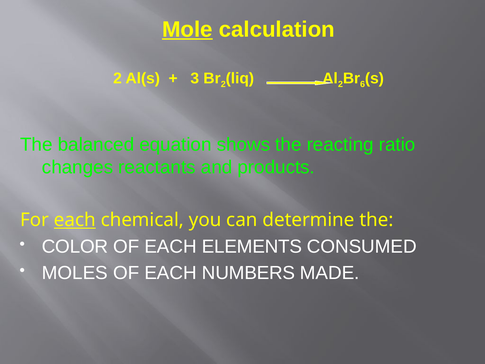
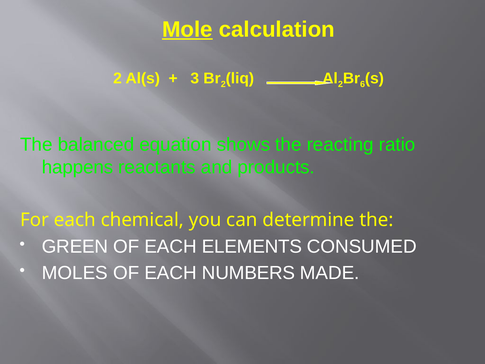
changes: changes -> happens (78, 167)
each underline: present -> none (75, 220)
COLOR: COLOR -> GREEN (75, 246)
